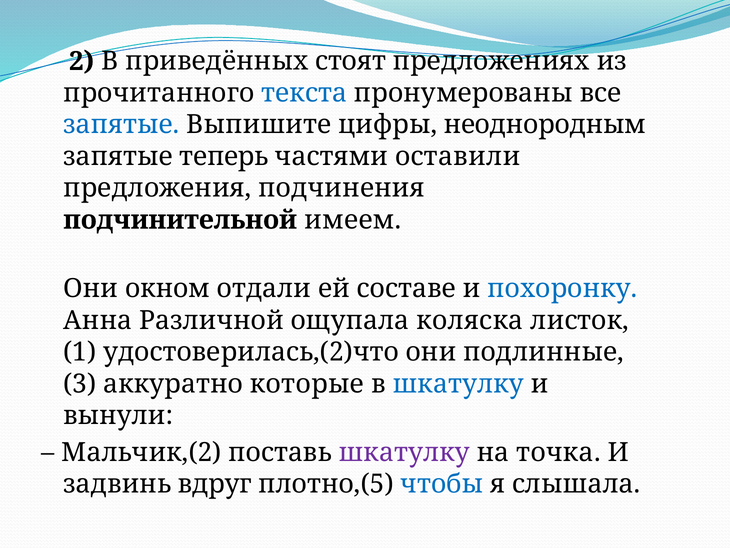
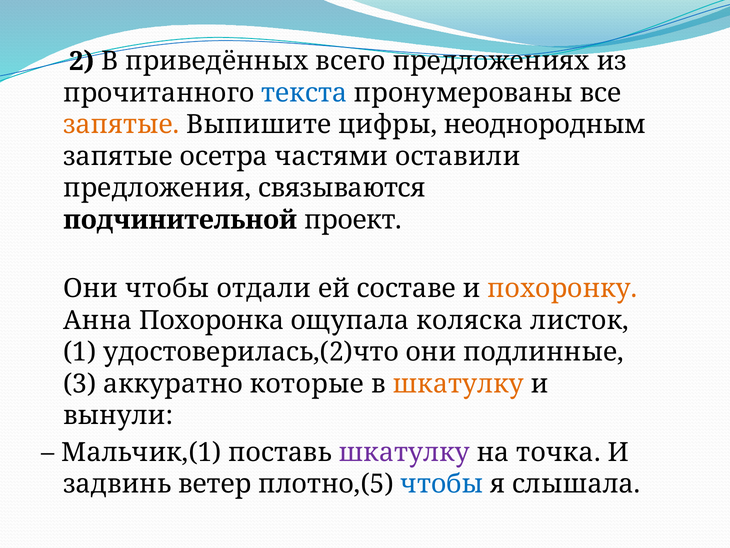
стоят: стоят -> всего (350, 61)
запятые colour: blue -> orange (121, 125)
теперь: теперь -> осетра (224, 156)
подчинения: подчинения -> связываются (342, 188)
имеем: имеем -> проект (353, 220)
Они окном: окном -> чтобы (167, 288)
похоронку colour: blue -> orange (562, 288)
Различной: Различной -> Похоронка (212, 320)
шкатулку colour: blue -> orange (458, 383)
Мальчик,(2: Мальчик,(2 -> Мальчик,(1 (141, 452)
вдруг: вдруг -> ветер (215, 484)
